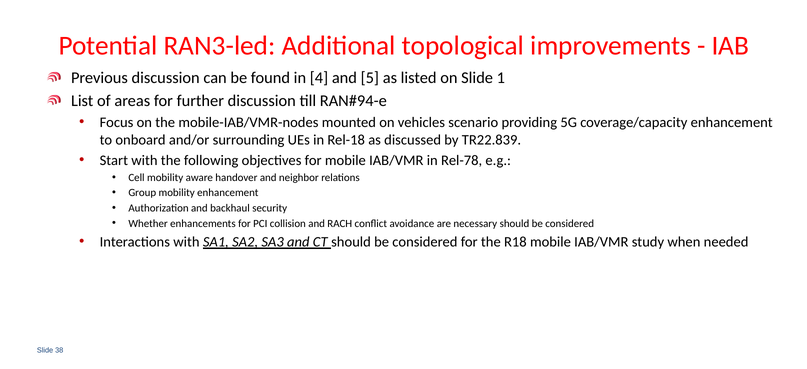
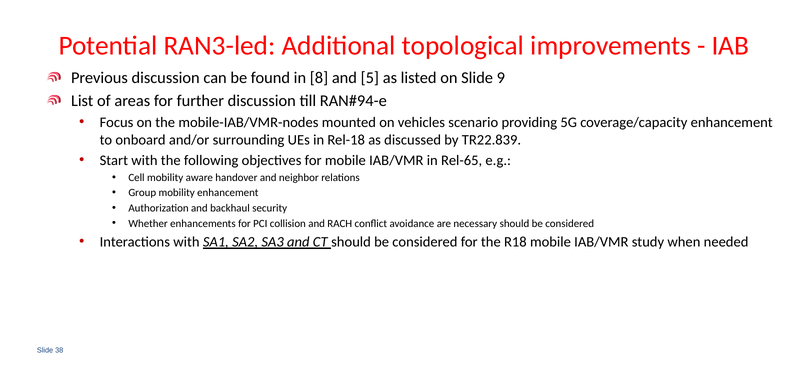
4: 4 -> 8 (319, 78)
1: 1 -> 9 (501, 78)
Rel-78: Rel-78 -> Rel-65 (462, 160)
